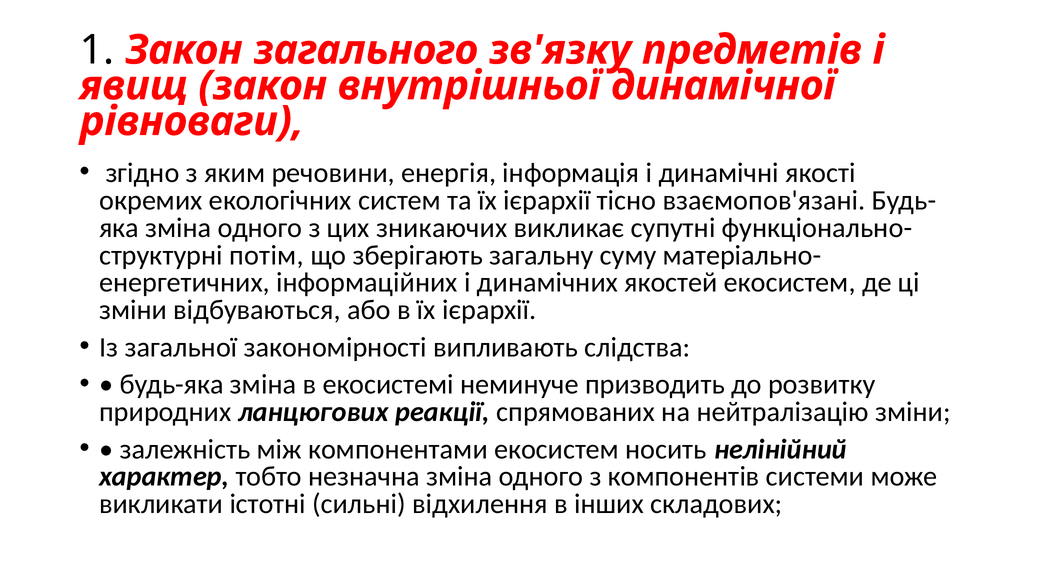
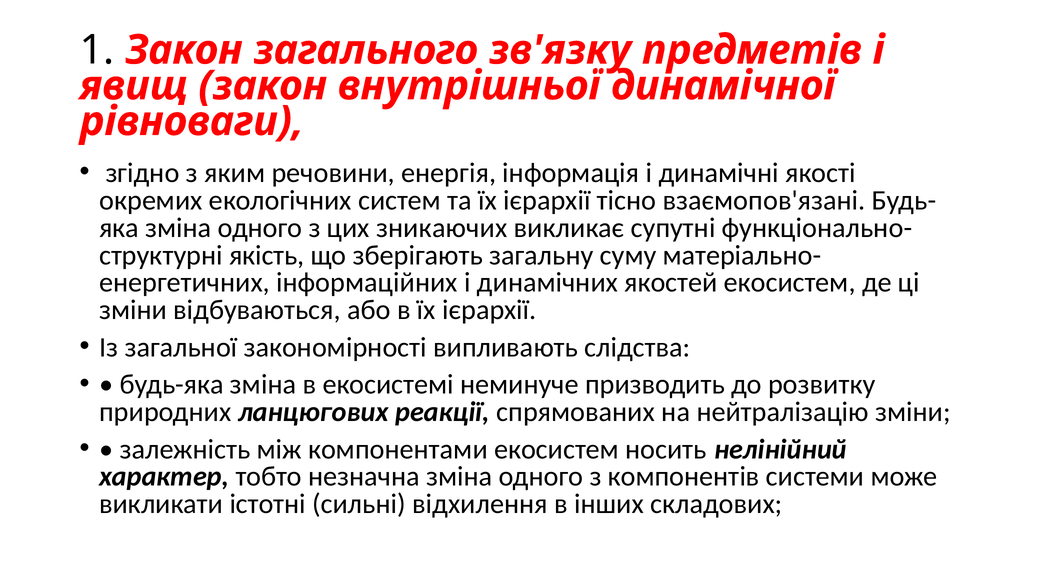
потім: потім -> якість (267, 255)
